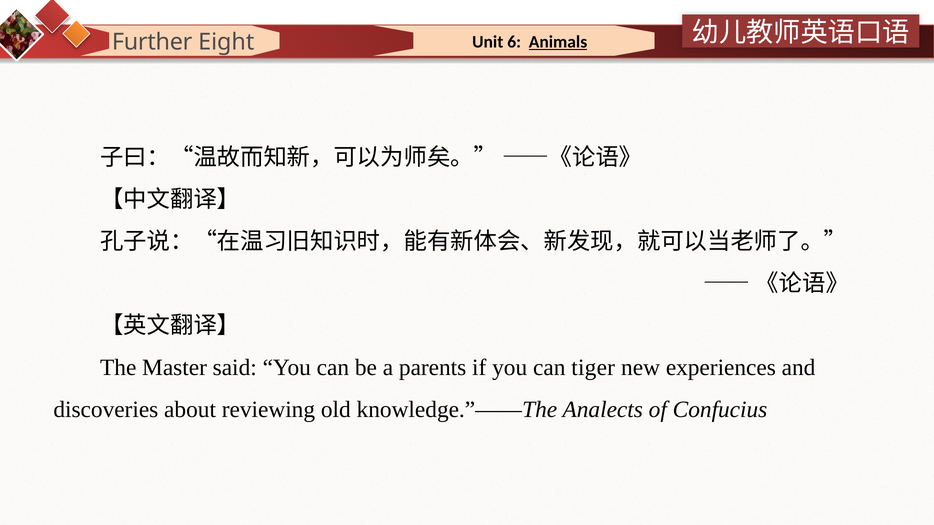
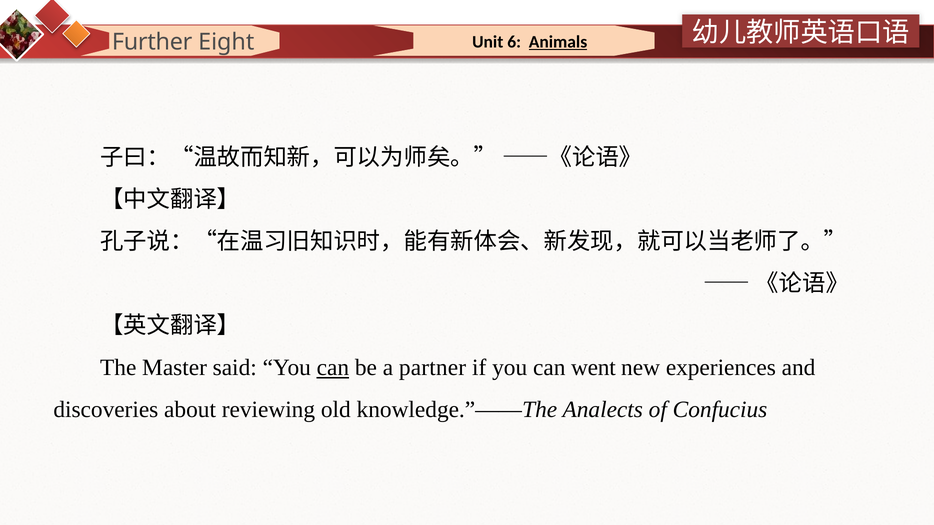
can underline: none -> present (333, 368)
parents: parents -> partner (433, 368)
tiger: tiger -> went (593, 368)
